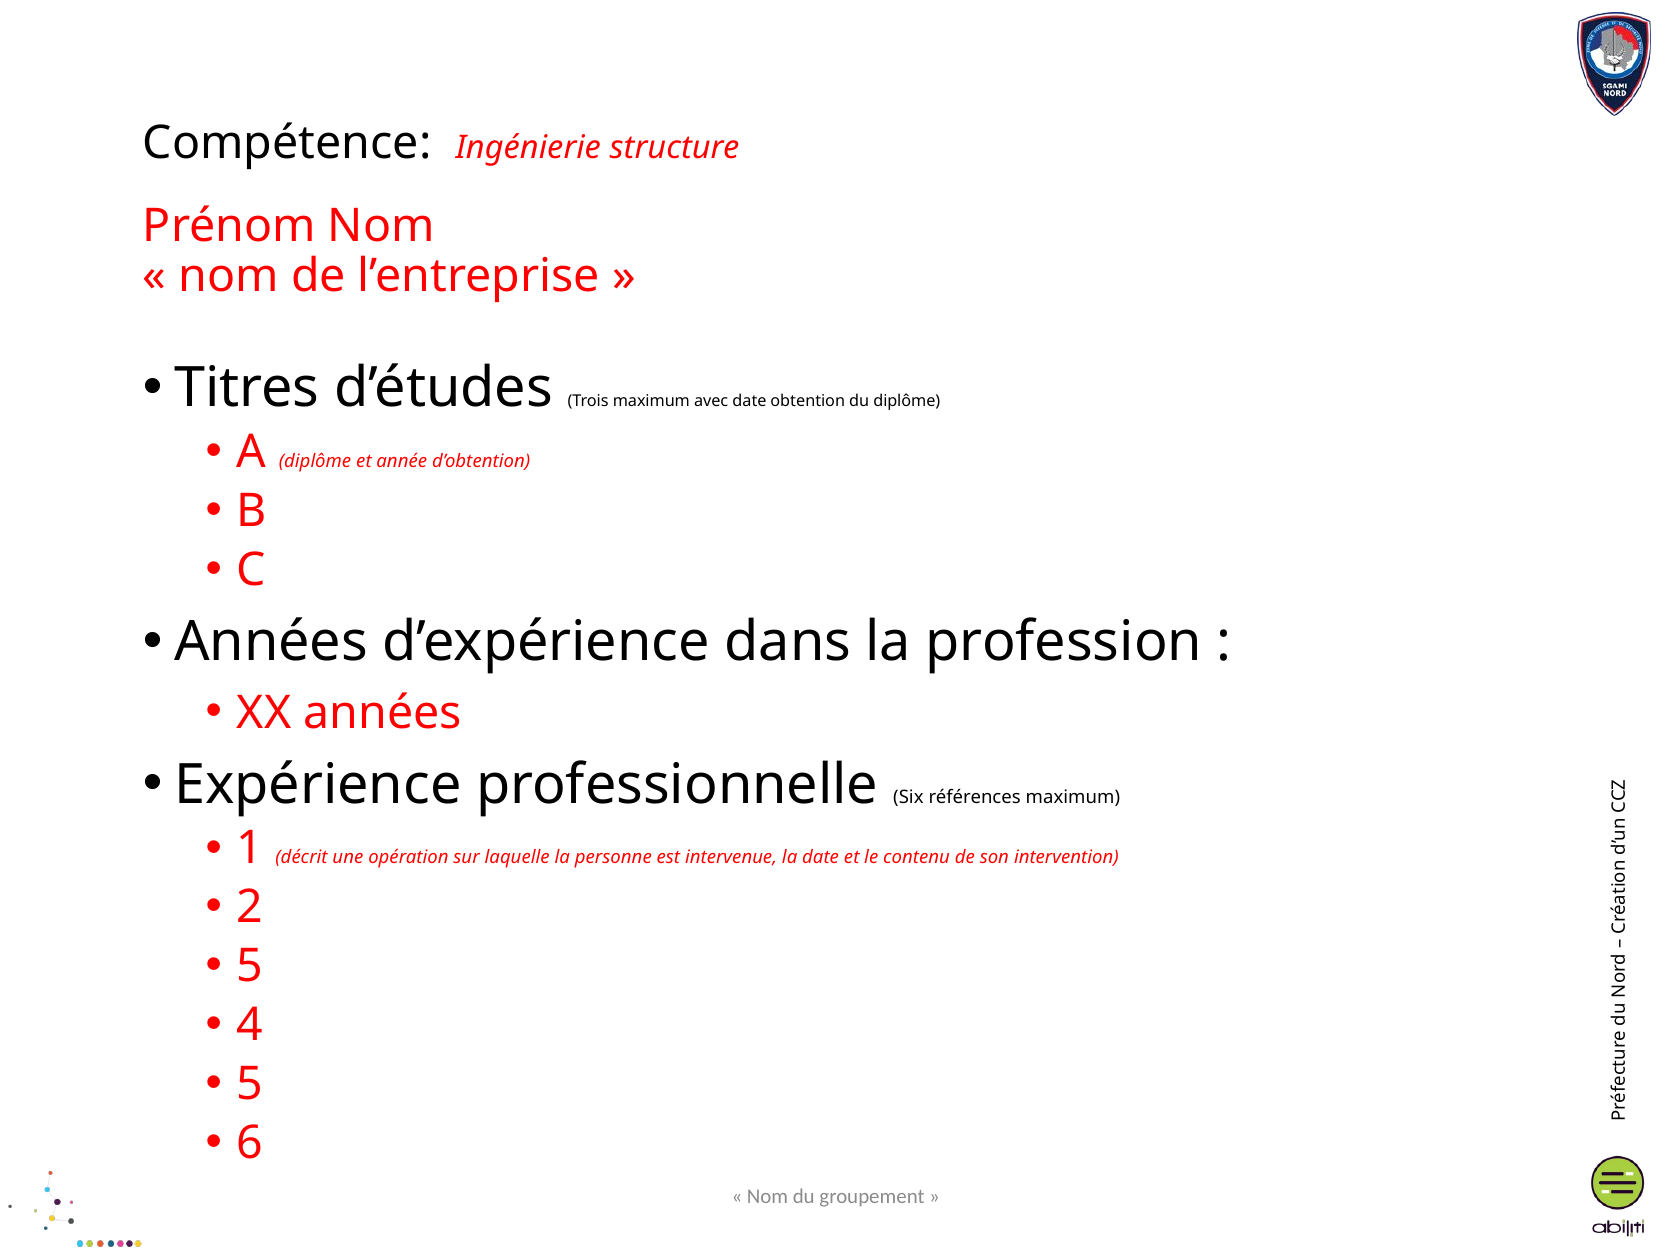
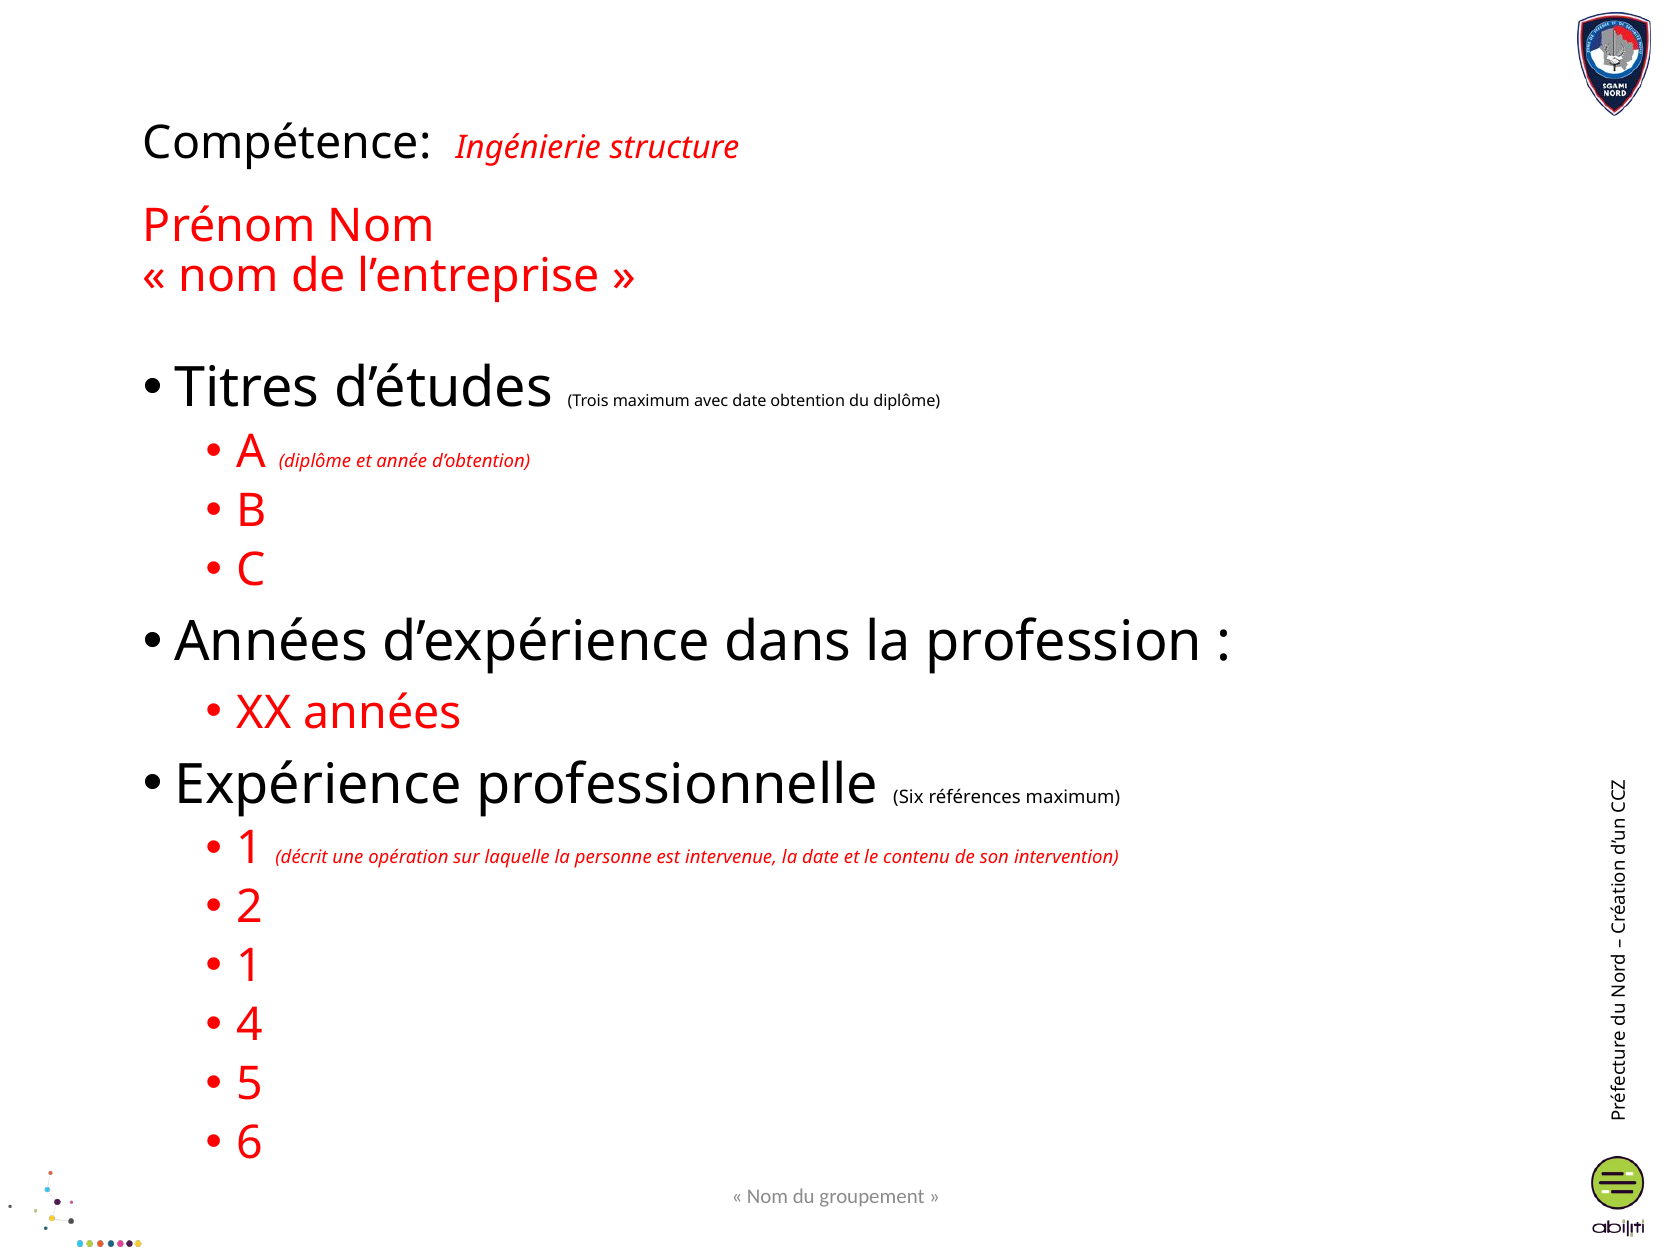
5: 5 -> 1 (250, 966)
